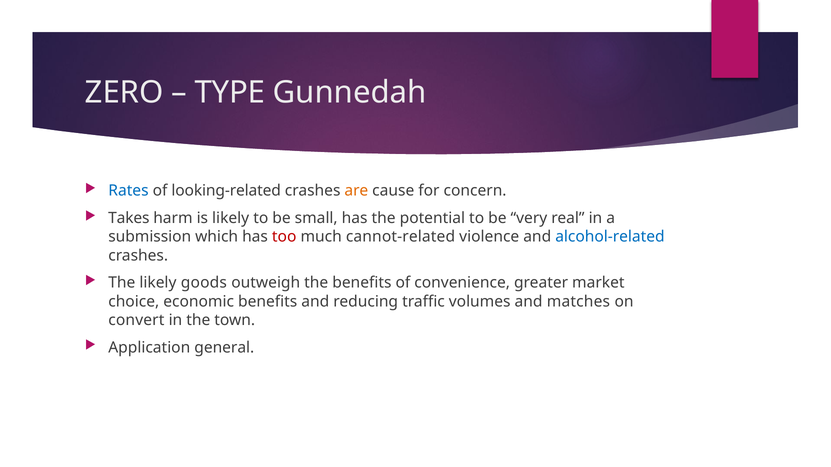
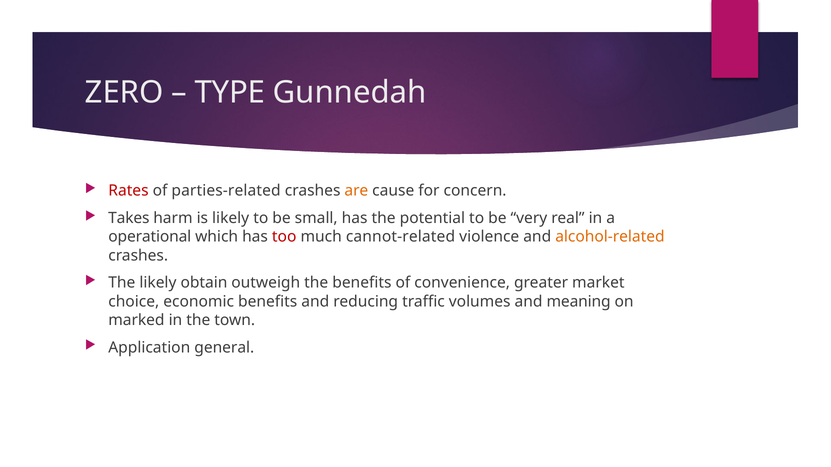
Rates colour: blue -> red (128, 191)
looking-related: looking-related -> parties-related (226, 191)
submission: submission -> operational (150, 237)
alcohol-related colour: blue -> orange (610, 237)
goods: goods -> obtain (204, 283)
matches: matches -> meaning (579, 302)
convert: convert -> marked (136, 321)
